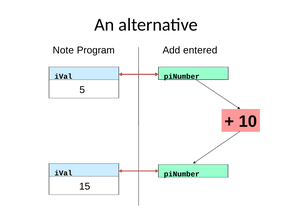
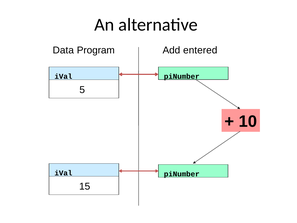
Note: Note -> Data (63, 50)
